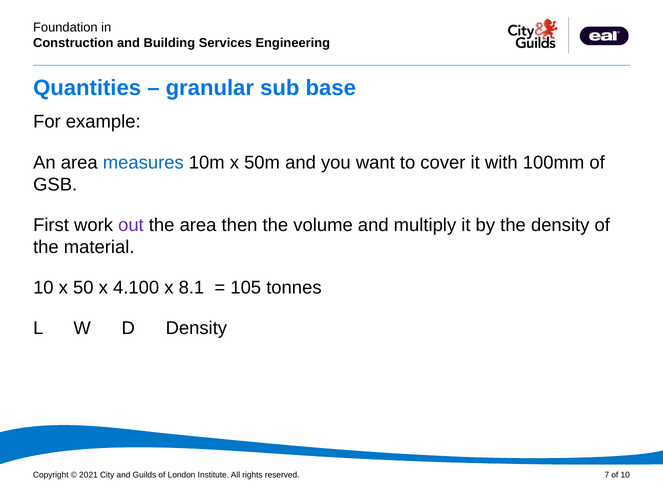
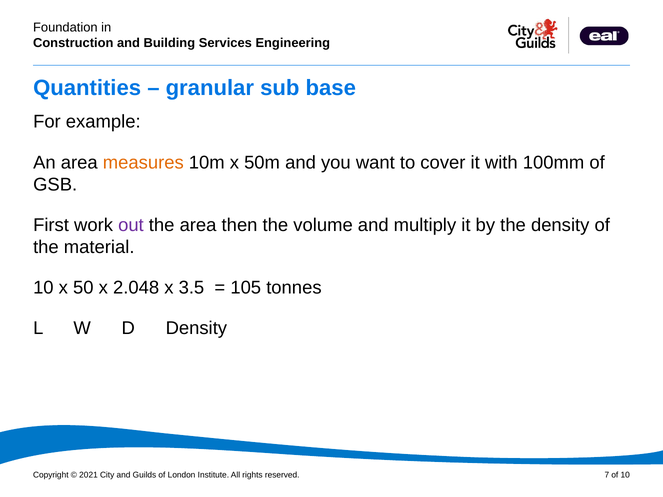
measures colour: blue -> orange (143, 163)
4.100: 4.100 -> 2.048 (136, 288)
8.1: 8.1 -> 3.5 (191, 288)
